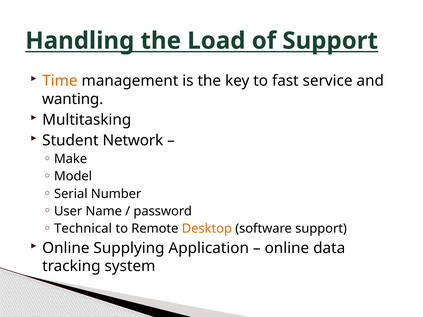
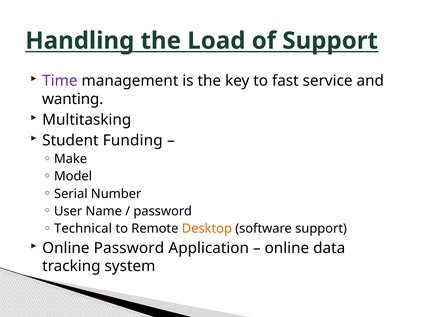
Time colour: orange -> purple (60, 81)
Network: Network -> Funding (133, 140)
Online Supplying: Supplying -> Password (129, 248)
